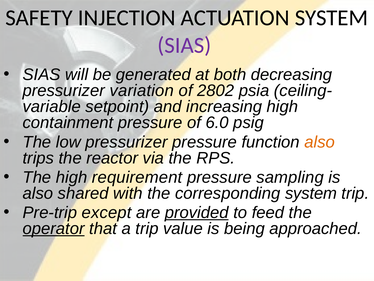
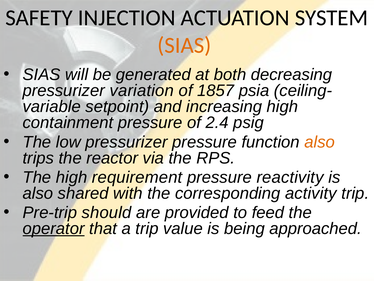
SIAS colour: purple -> orange (184, 45)
2802: 2802 -> 1857 (216, 91)
6.0: 6.0 -> 2.4 (217, 122)
sampling: sampling -> reactivity (290, 177)
corresponding system: system -> activity (311, 193)
except: except -> should (107, 212)
provided underline: present -> none (197, 212)
